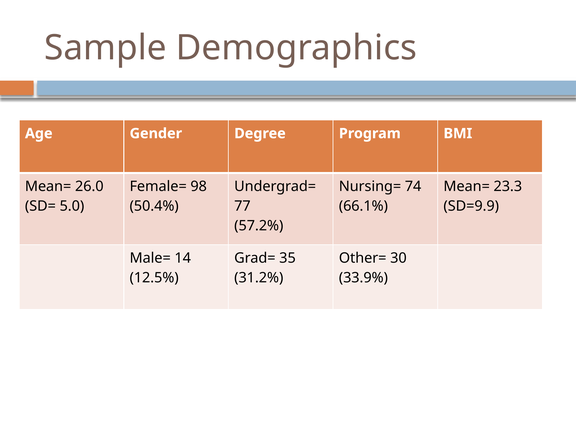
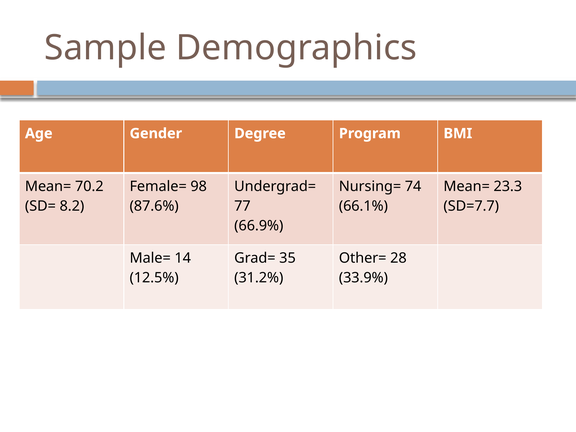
26.0: 26.0 -> 70.2 (89, 186)
5.0: 5.0 -> 8.2 (72, 206)
50.4%: 50.4% -> 87.6% (154, 206)
SD=9.9: SD=9.9 -> SD=7.7 (471, 206)
57.2%: 57.2% -> 66.9% (259, 226)
30: 30 -> 28 (398, 258)
